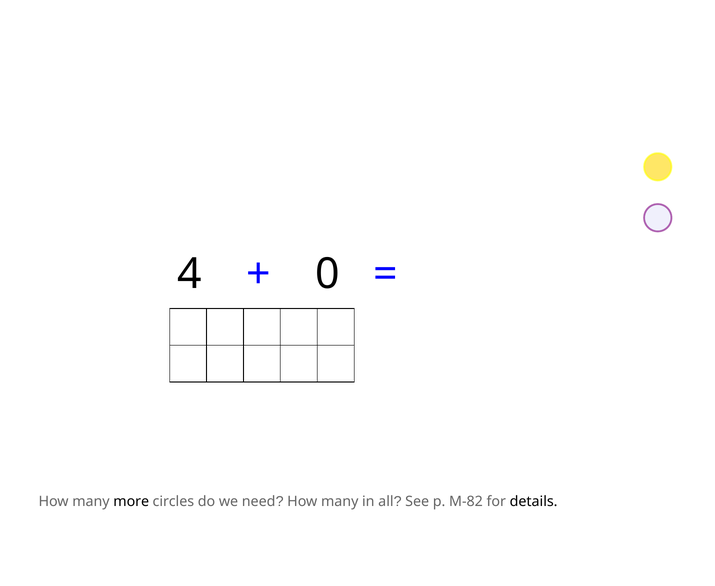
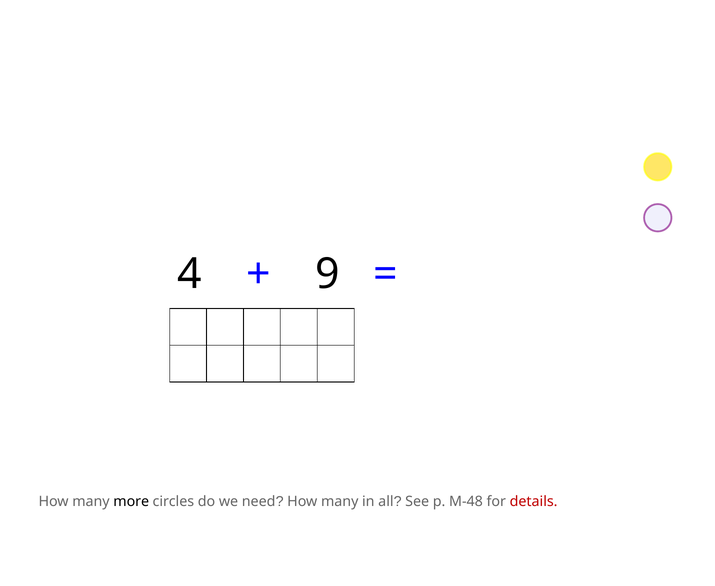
0: 0 -> 9 (327, 274)
M-82: M-82 -> M-48 (466, 502)
details colour: black -> red (534, 502)
